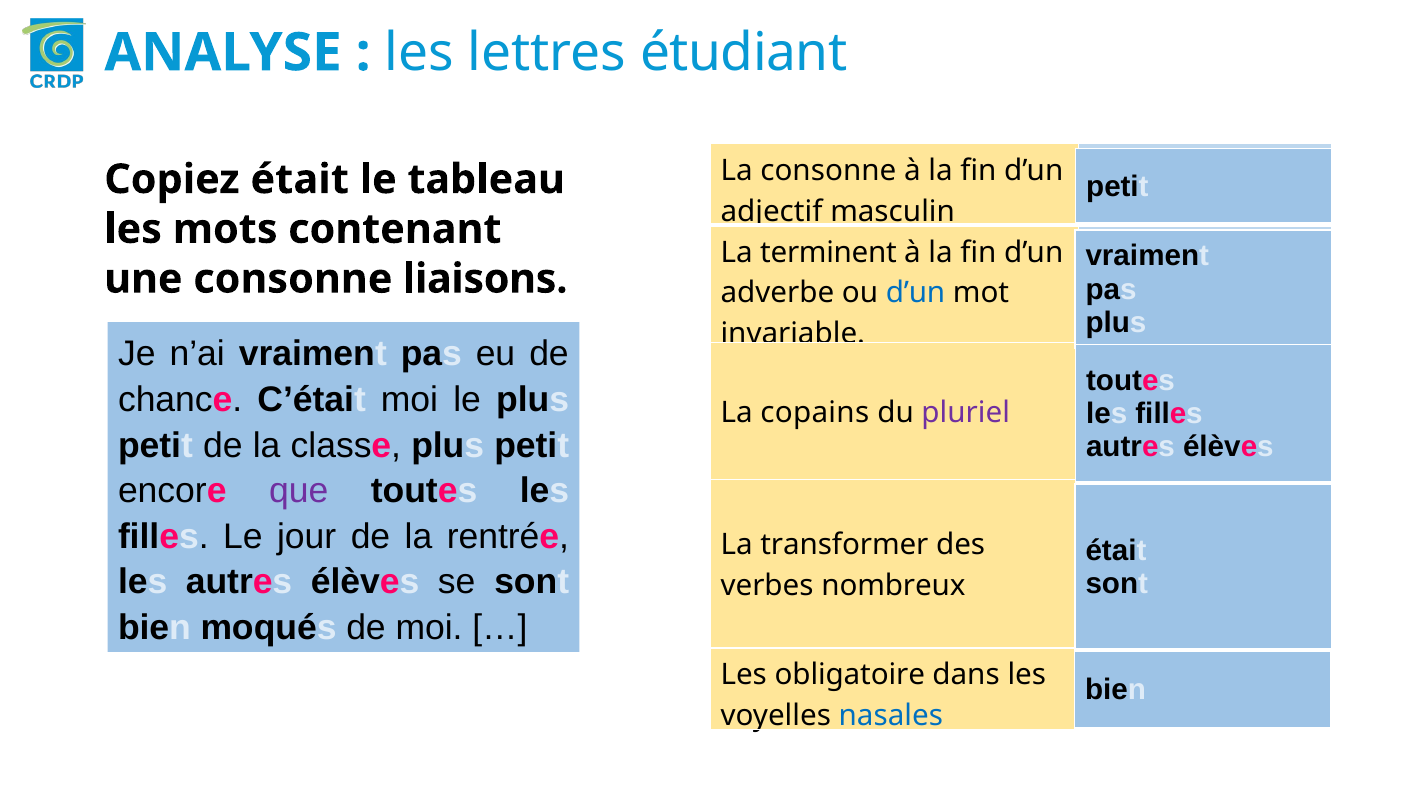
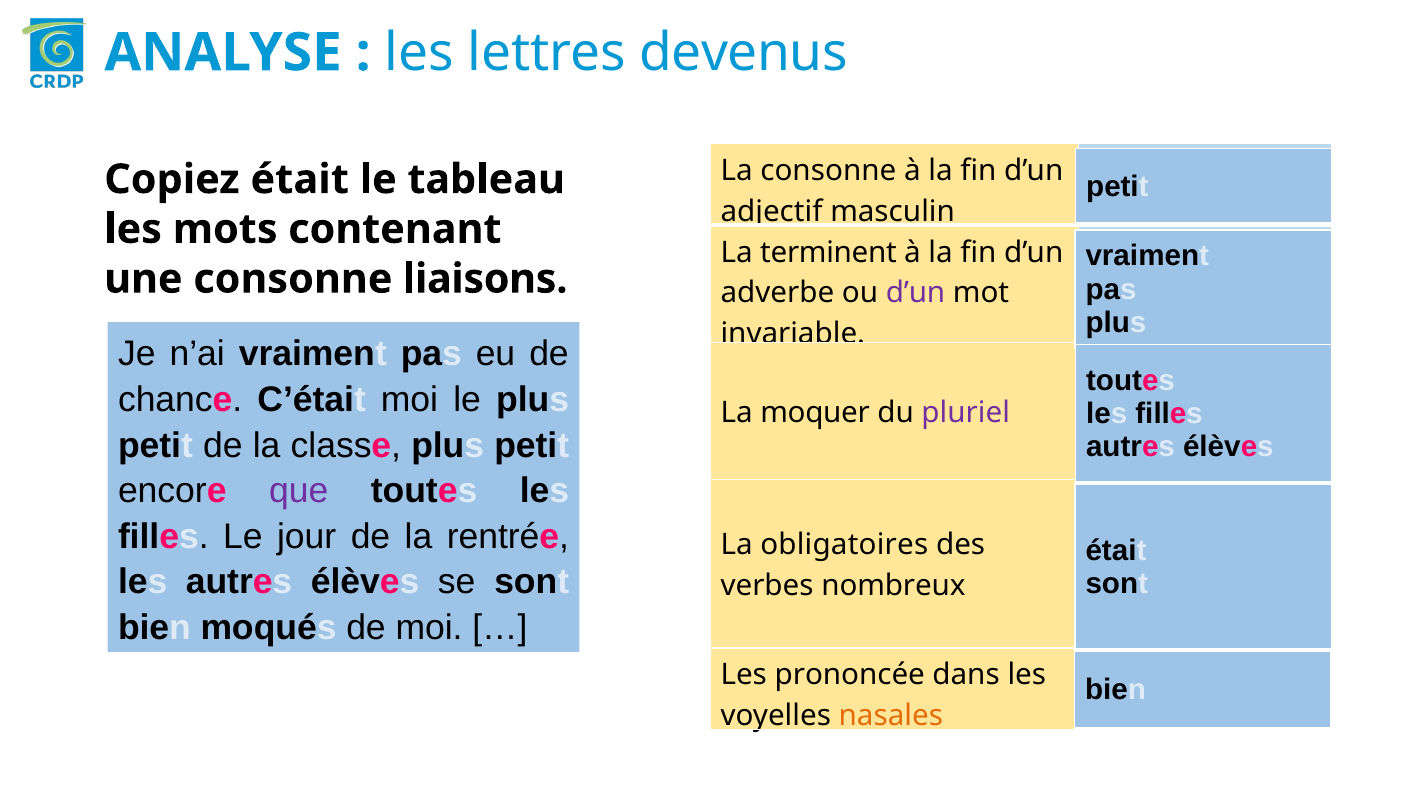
étudiant: étudiant -> devenus (744, 53)
d’un colour: blue -> purple (916, 293)
copains: copains -> moquer (815, 412)
transformer: transformer -> obligatoires (844, 545)
obligatoire: obligatoire -> prononcée (850, 675)
nasales colour: blue -> orange (891, 715)
